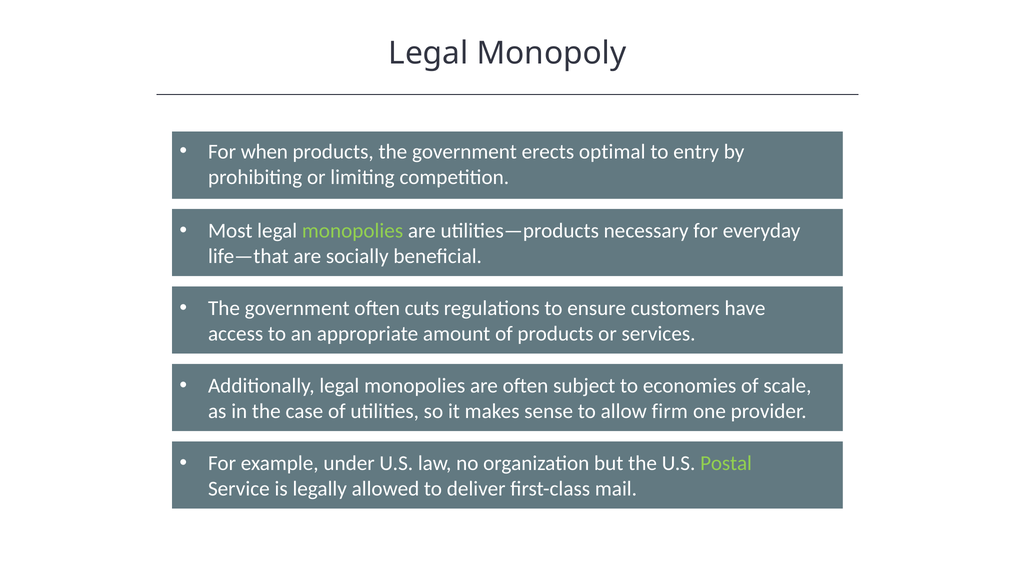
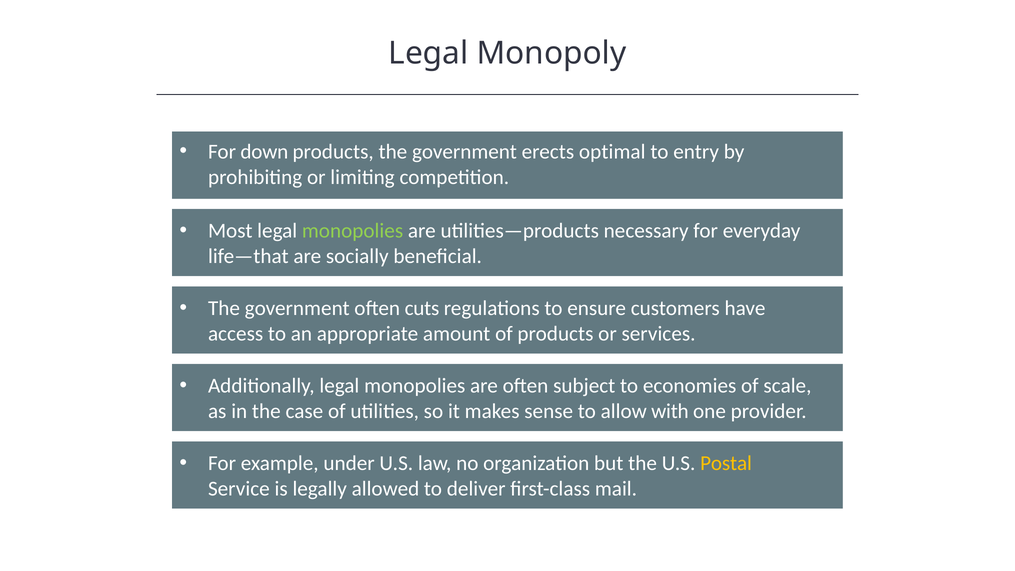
when: when -> down (264, 152)
firm: firm -> with (670, 411)
Postal colour: light green -> yellow (726, 463)
